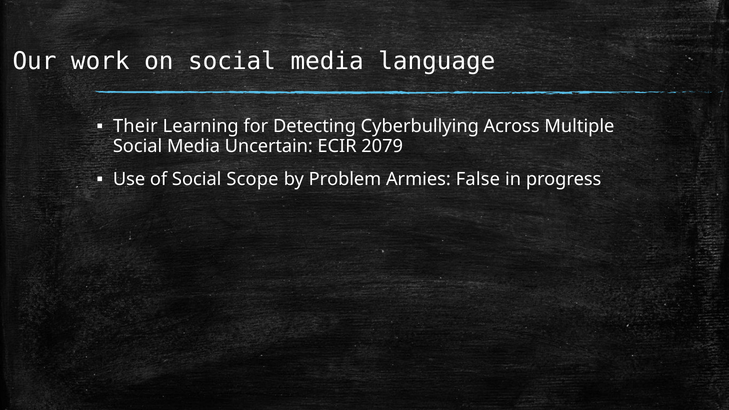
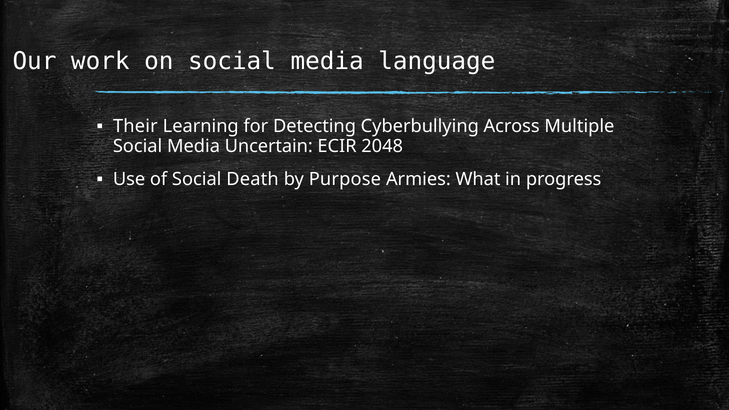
2079: 2079 -> 2048 (382, 146)
Scope: Scope -> Death (253, 179)
Problem: Problem -> Purpose (345, 179)
False: False -> What (478, 179)
